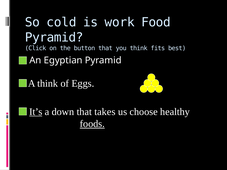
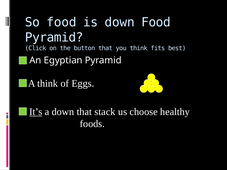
So cold: cold -> food (61, 22)
is work: work -> down (120, 22)
takes: takes -> stack (105, 112)
foods underline: present -> none (92, 124)
